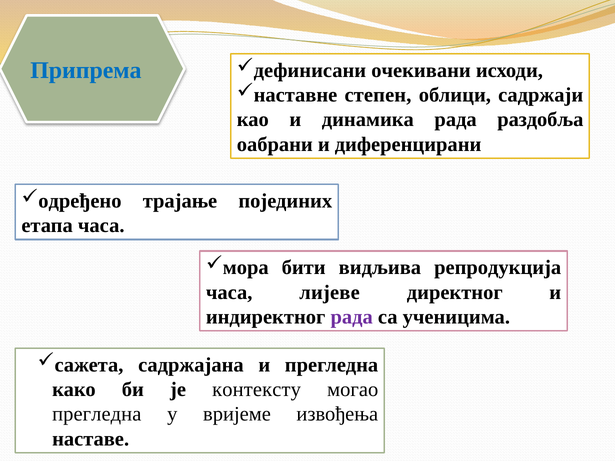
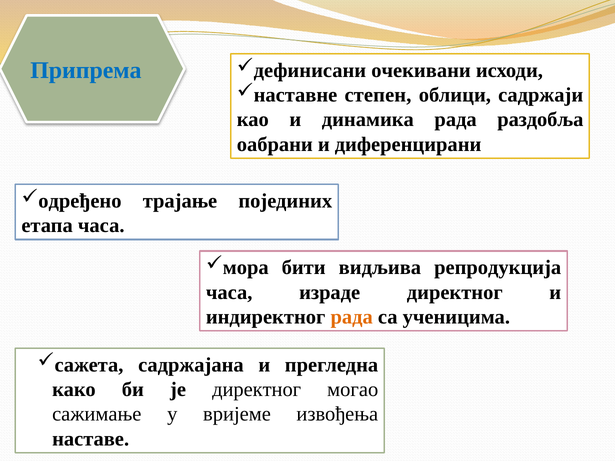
лијеве: лијеве -> израде (330, 292)
рада colour: purple -> orange (352, 317)
је контексту: контексту -> директног (257, 390)
прегледна: прегледна -> сажимање (97, 414)
